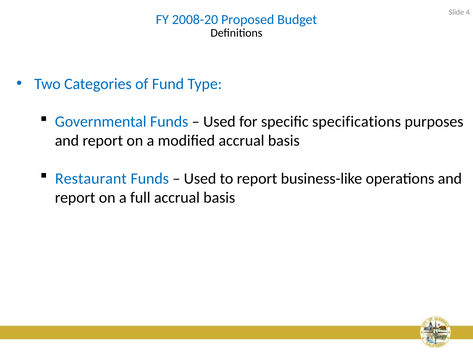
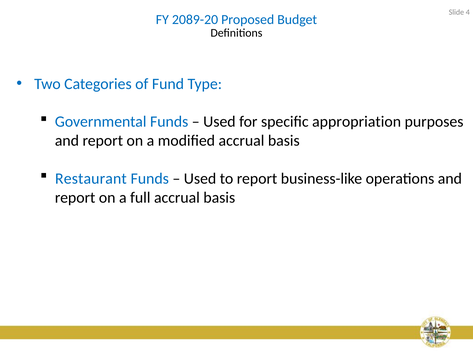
2008-20: 2008-20 -> 2089-20 (195, 19)
specifications: specifications -> appropriation (357, 122)
